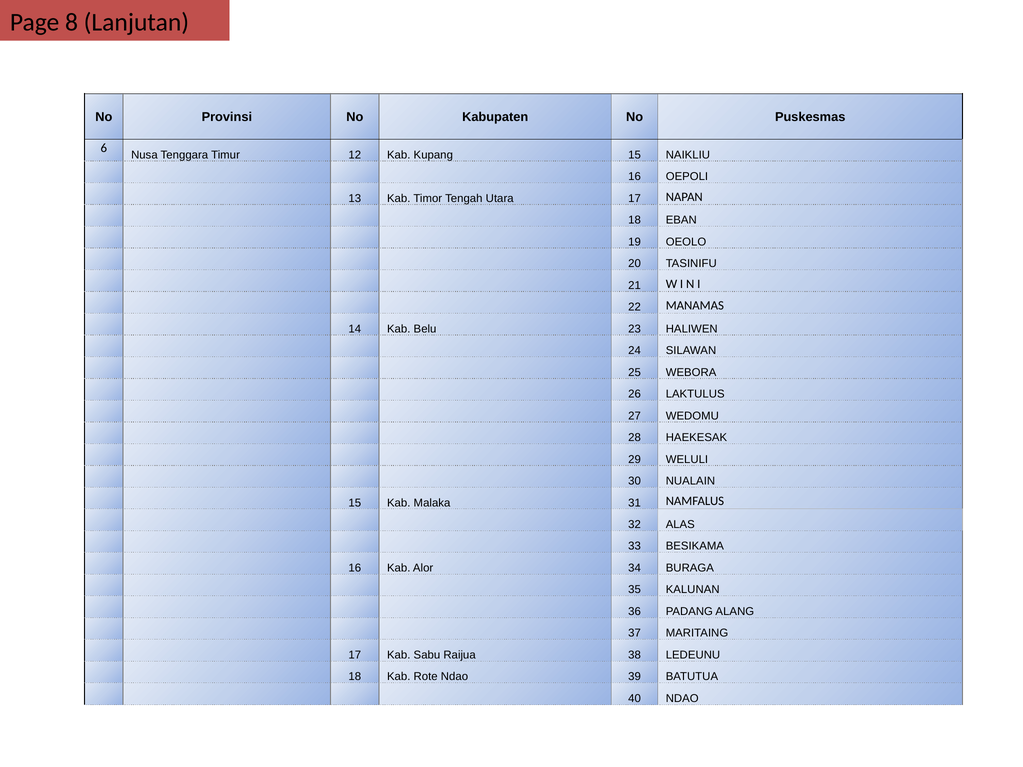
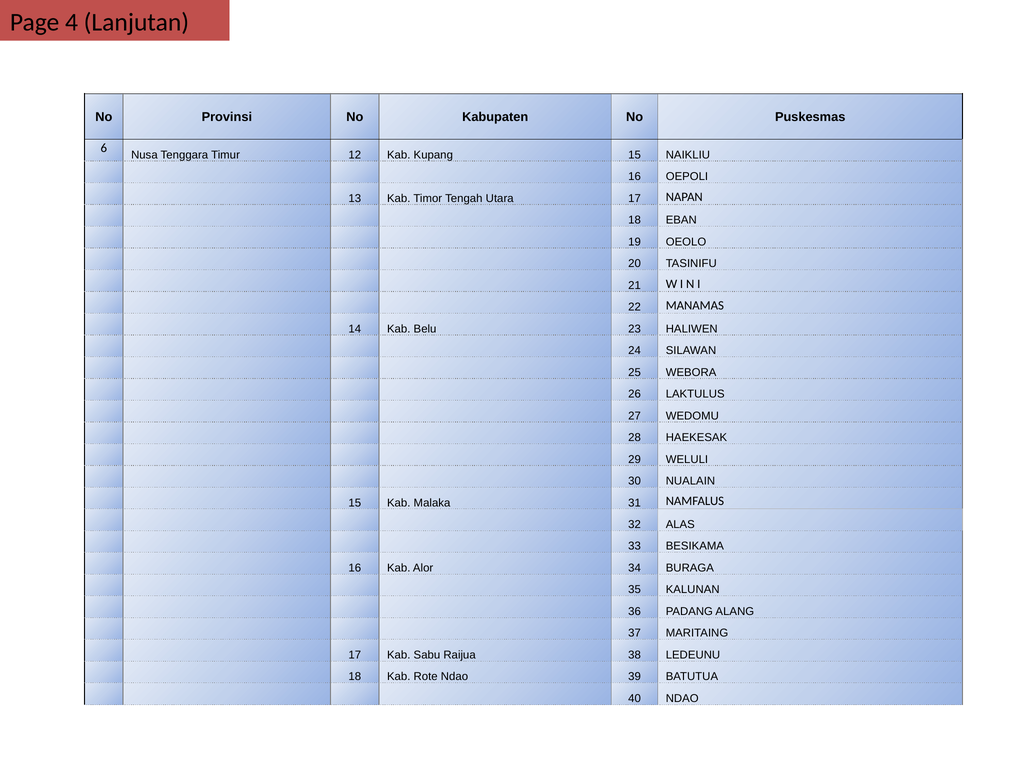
8: 8 -> 4 (72, 22)
